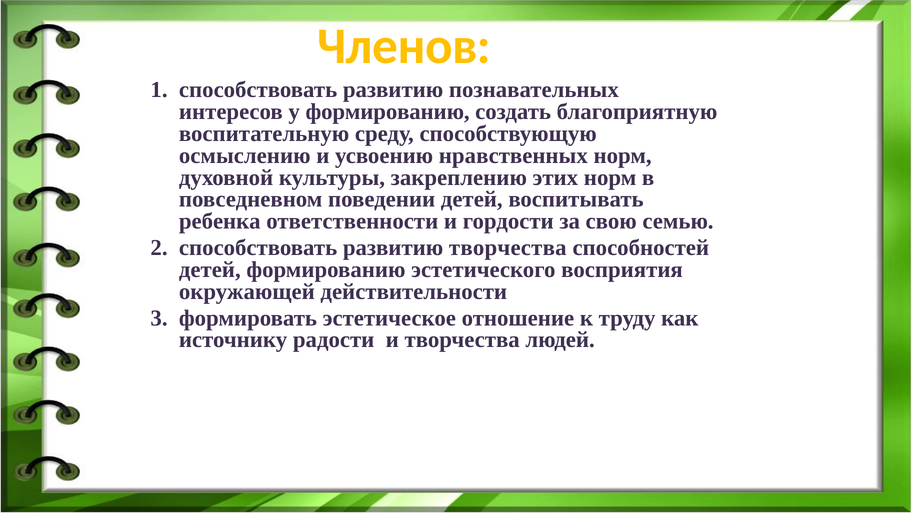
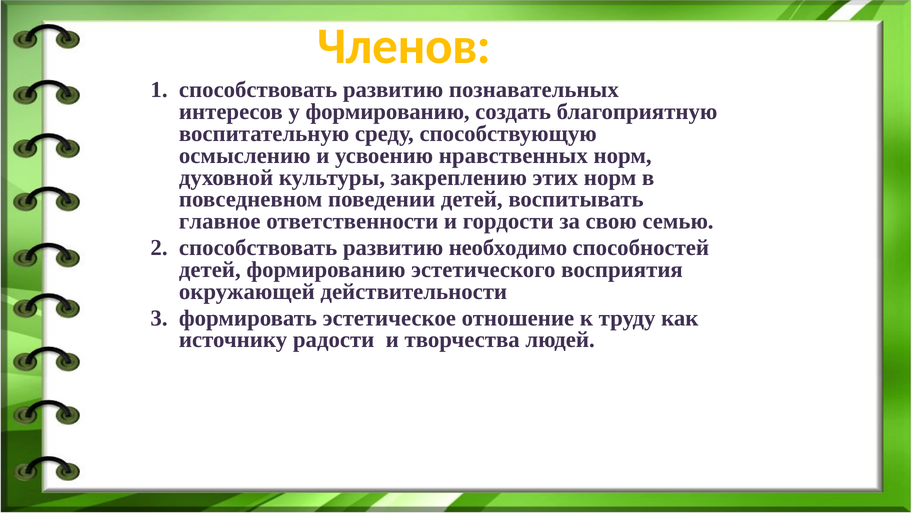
ребенка: ребенка -> главное (220, 221)
развитию творчества: творчества -> необходимо (508, 248)
